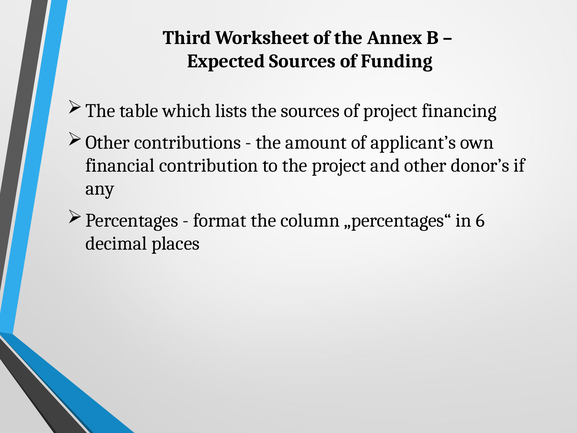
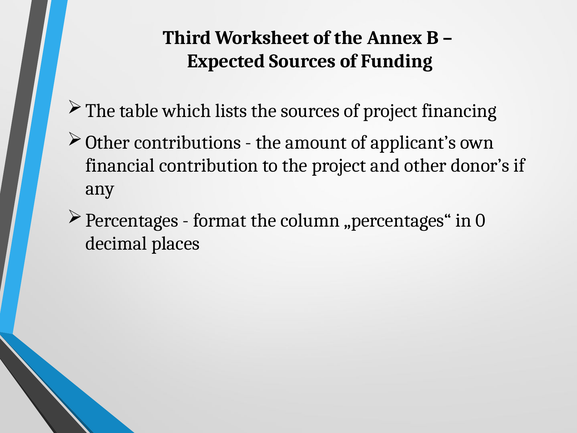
6: 6 -> 0 (480, 220)
